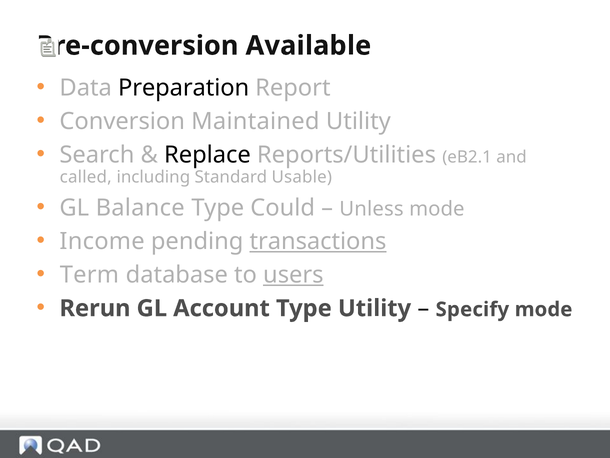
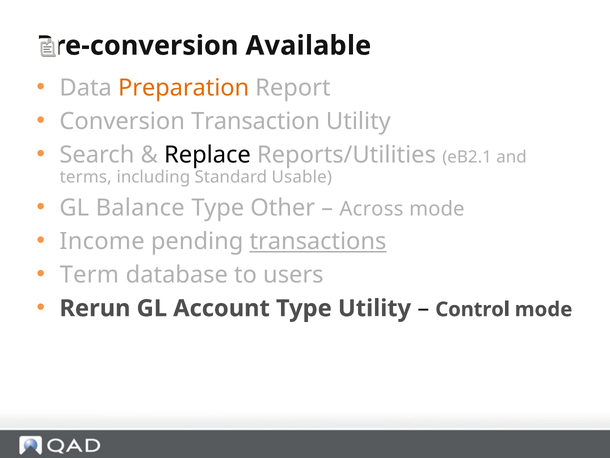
Preparation colour: black -> orange (184, 88)
Maintained: Maintained -> Transaction (256, 121)
called: called -> terms (86, 177)
Could: Could -> Other (283, 208)
Unless: Unless -> Across (371, 209)
users underline: present -> none (293, 275)
Specify: Specify -> Control (473, 309)
